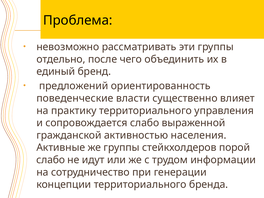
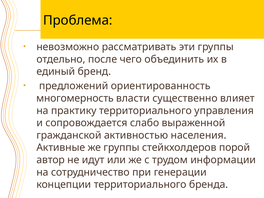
поведенческие: поведенческие -> многомерность (75, 98)
слабо: слабо -> автор (51, 160)
